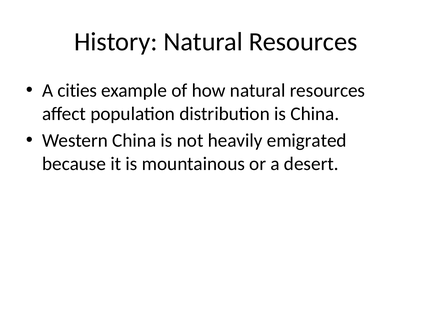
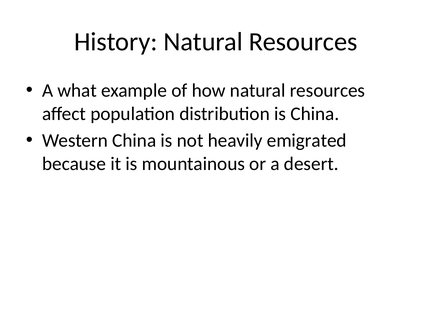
cities: cities -> what (77, 91)
